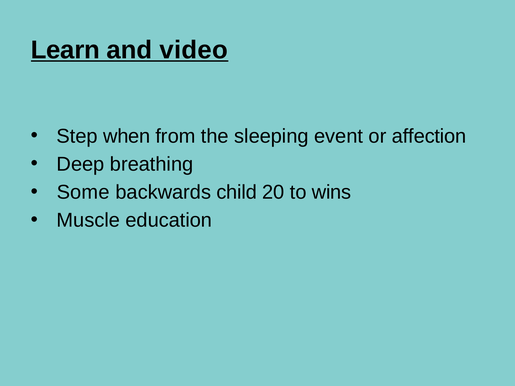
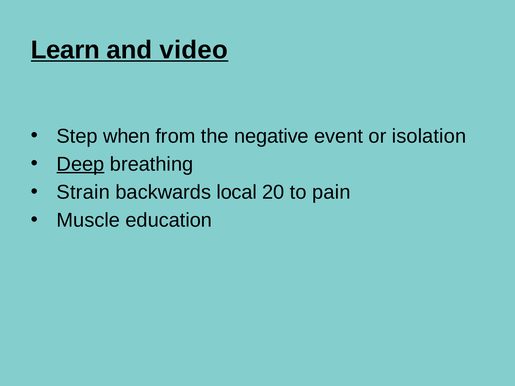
sleeping: sleeping -> negative (272, 136)
affection: affection -> isolation (429, 136)
Deep underline: none -> present (81, 164)
Some: Some -> Strain (83, 192)
child: child -> local (237, 192)
wins: wins -> pain (331, 192)
